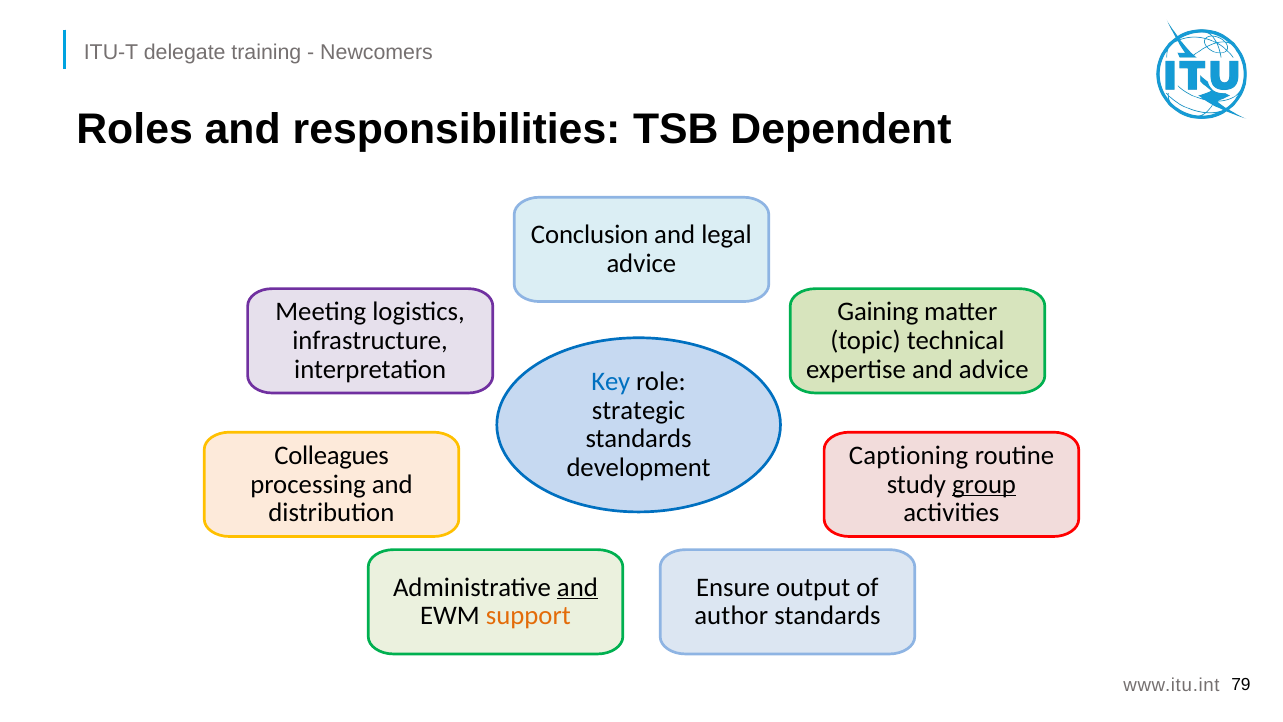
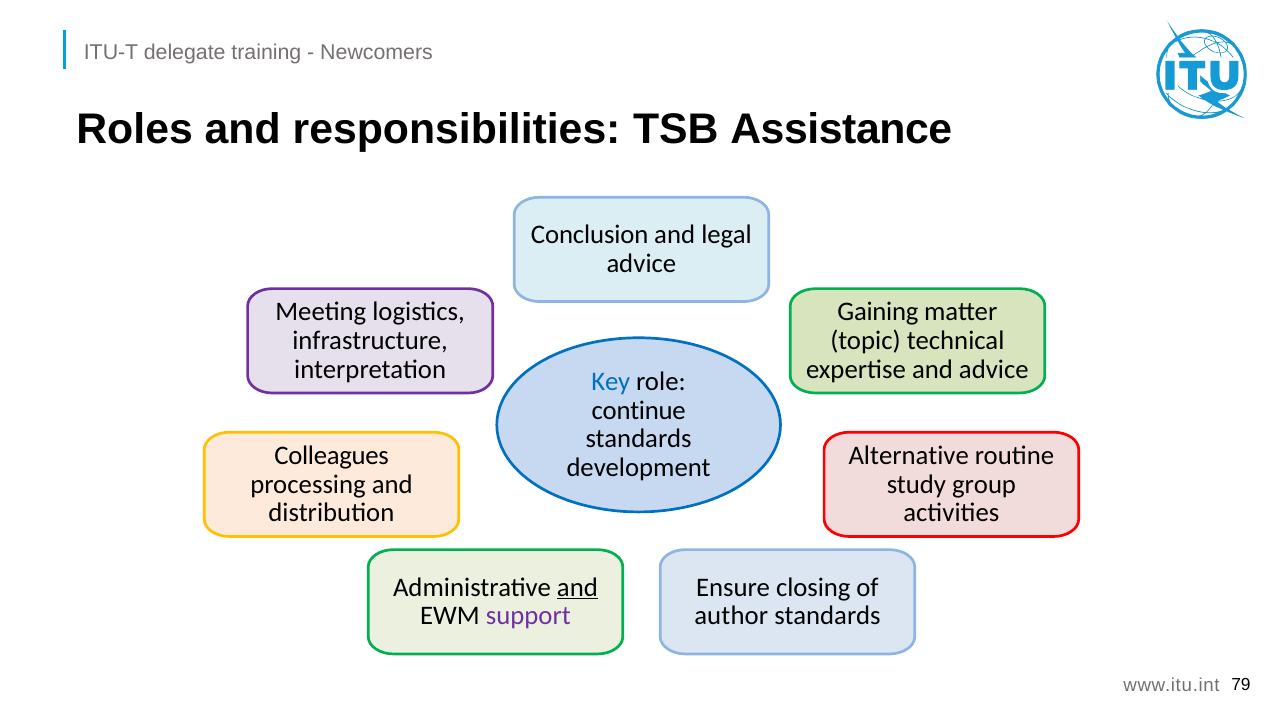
Dependent: Dependent -> Assistance (841, 130)
strategic: strategic -> continue (639, 410)
Captioning: Captioning -> Alternative (909, 455)
group underline: present -> none (984, 484)
output: output -> closing (813, 587)
support colour: orange -> purple (528, 616)
